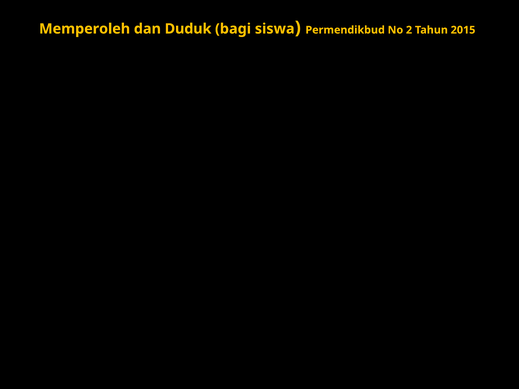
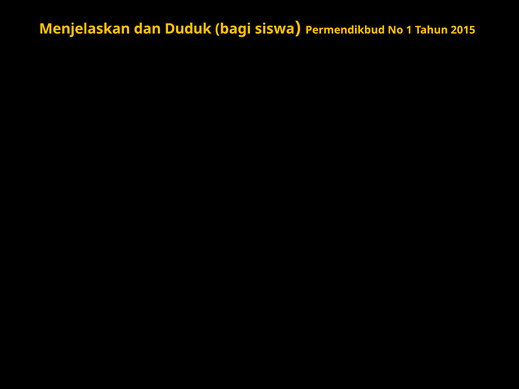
Memperoleh: Memperoleh -> Menjelaskan (85, 29)
2: 2 -> 1 (409, 30)
